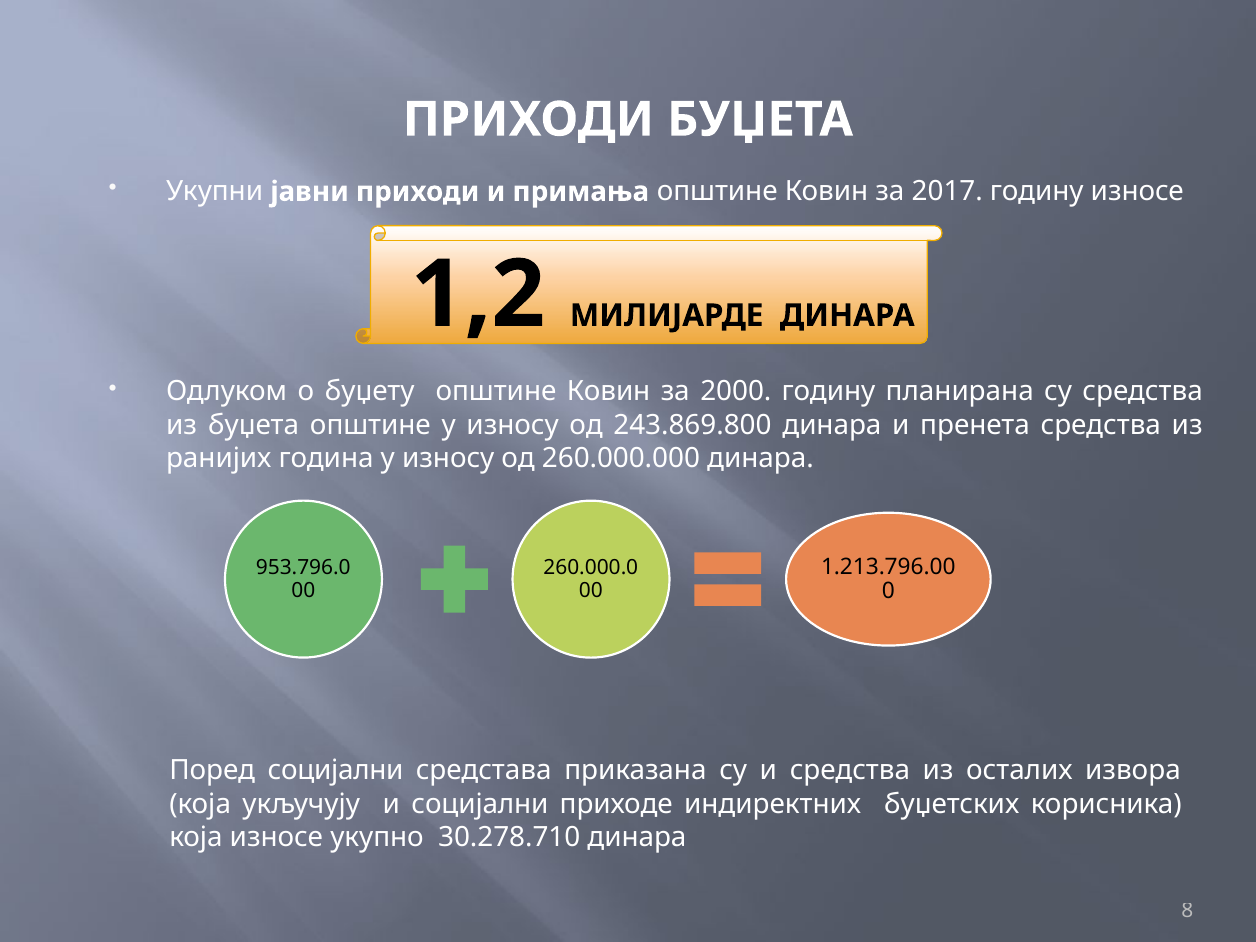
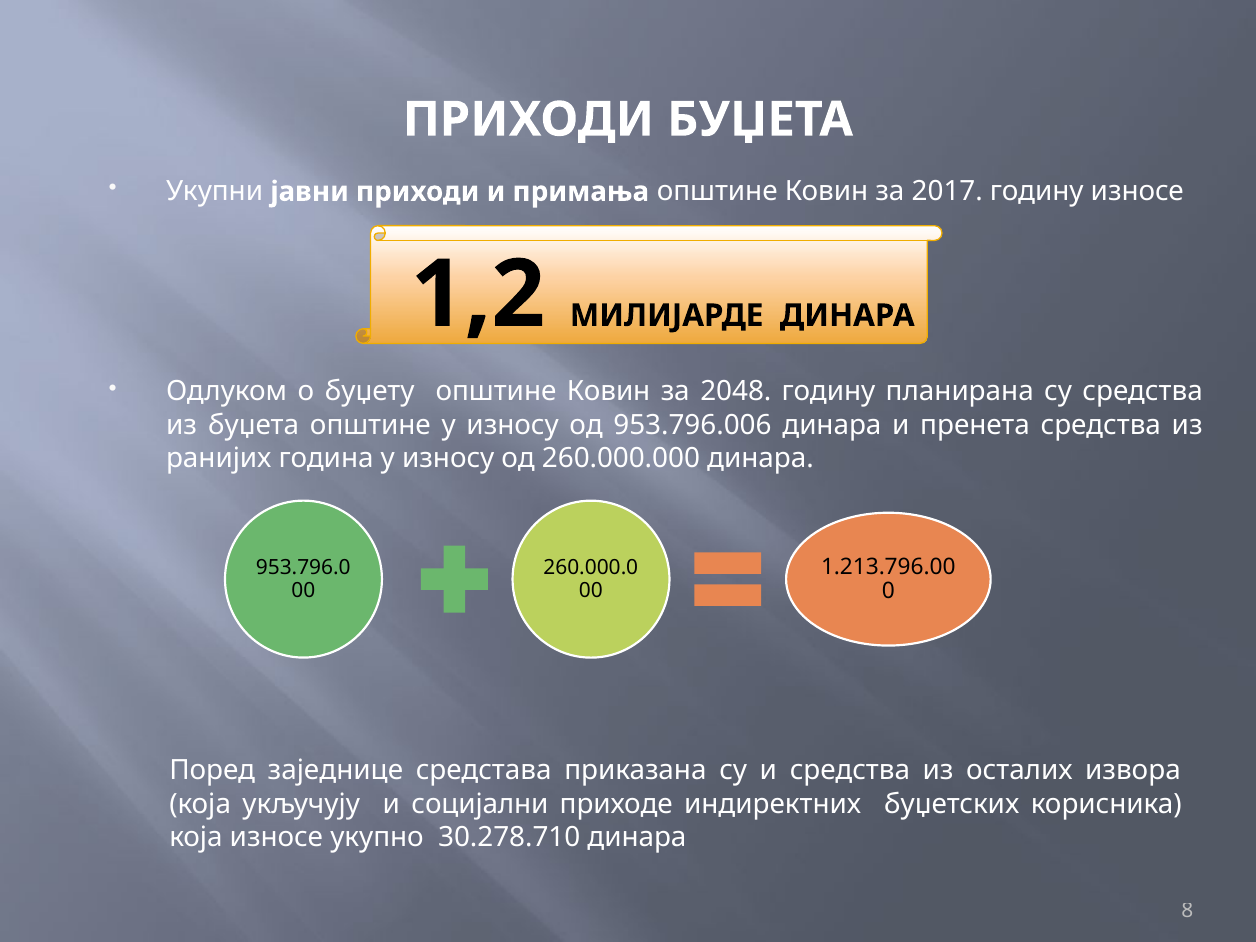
2000: 2000 -> 2048 (736, 392)
243.869.800: 243.869.800 -> 953.796.006 (692, 425)
Поред социјални: социјални -> заједнице (335, 771)
